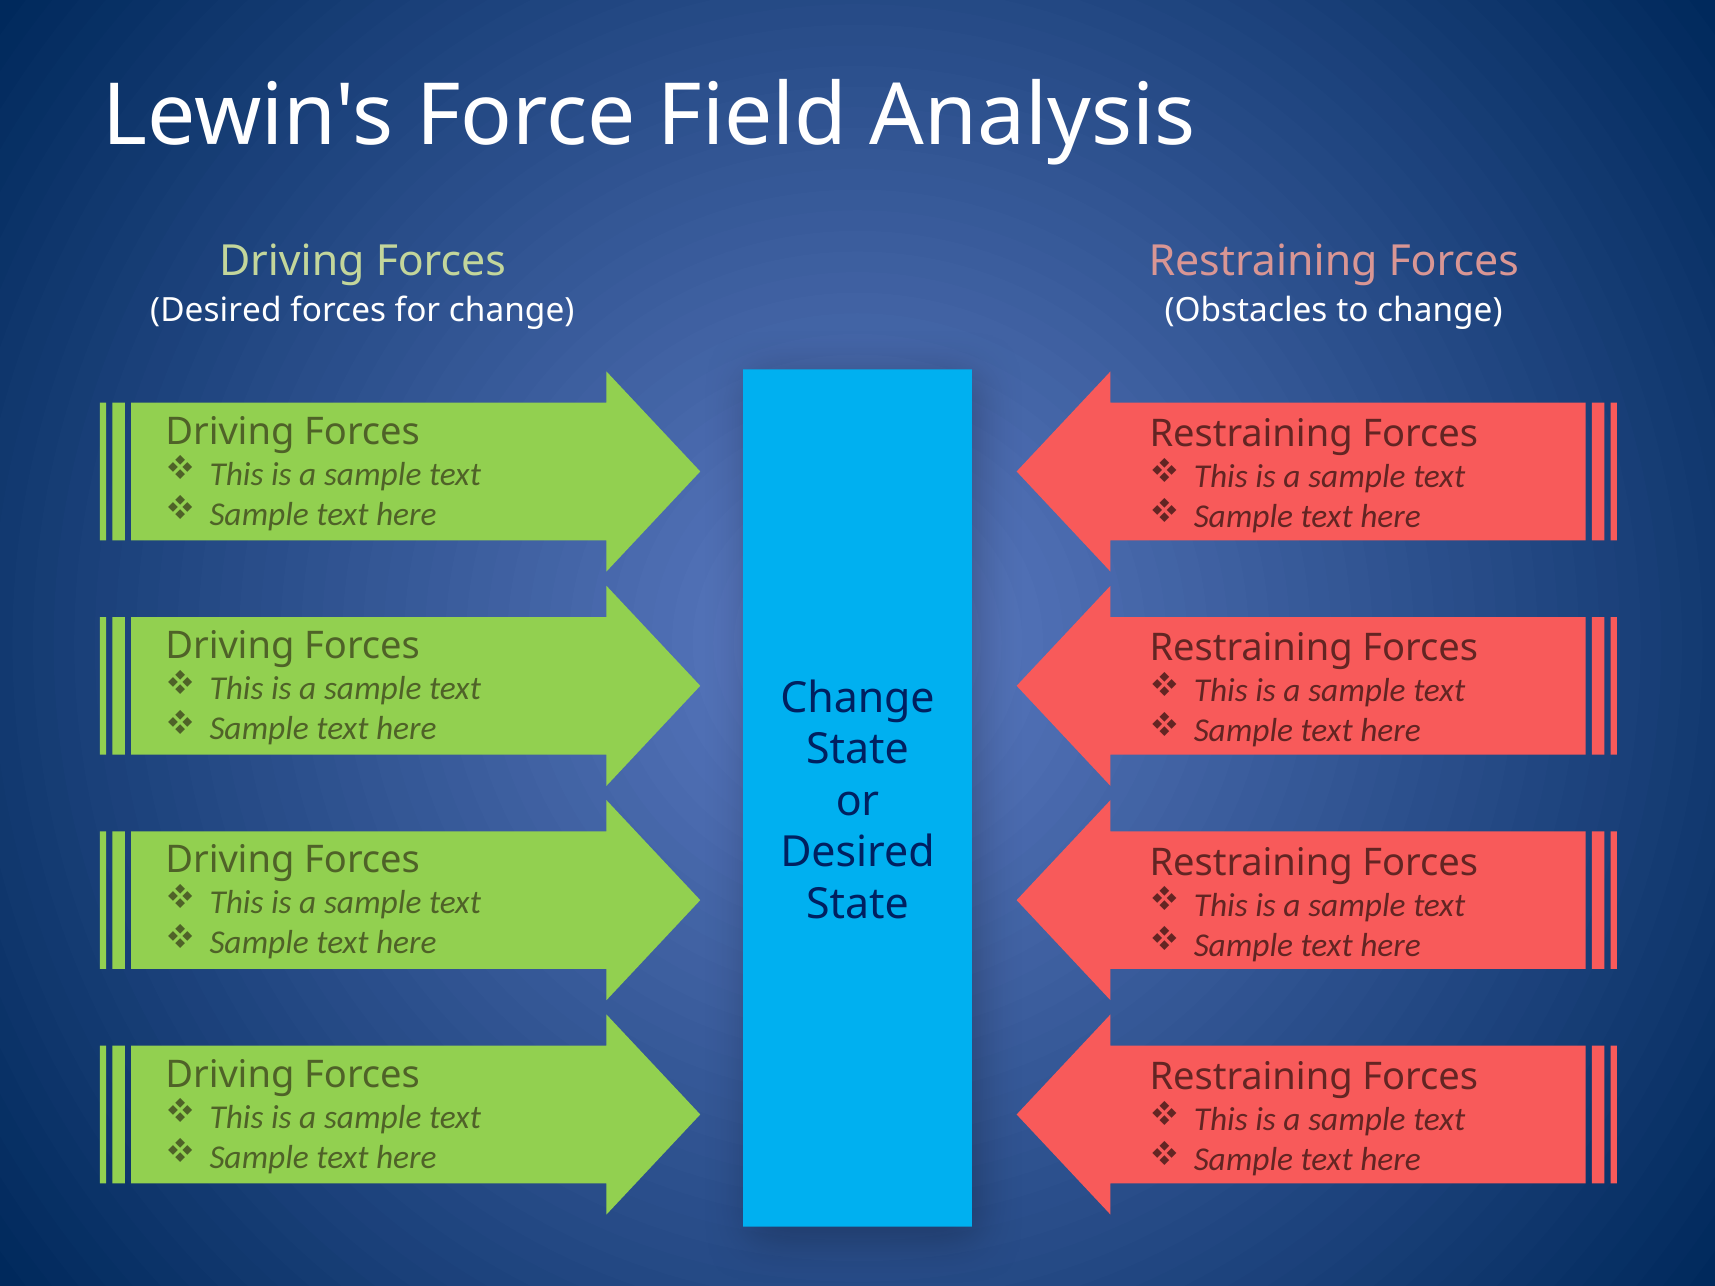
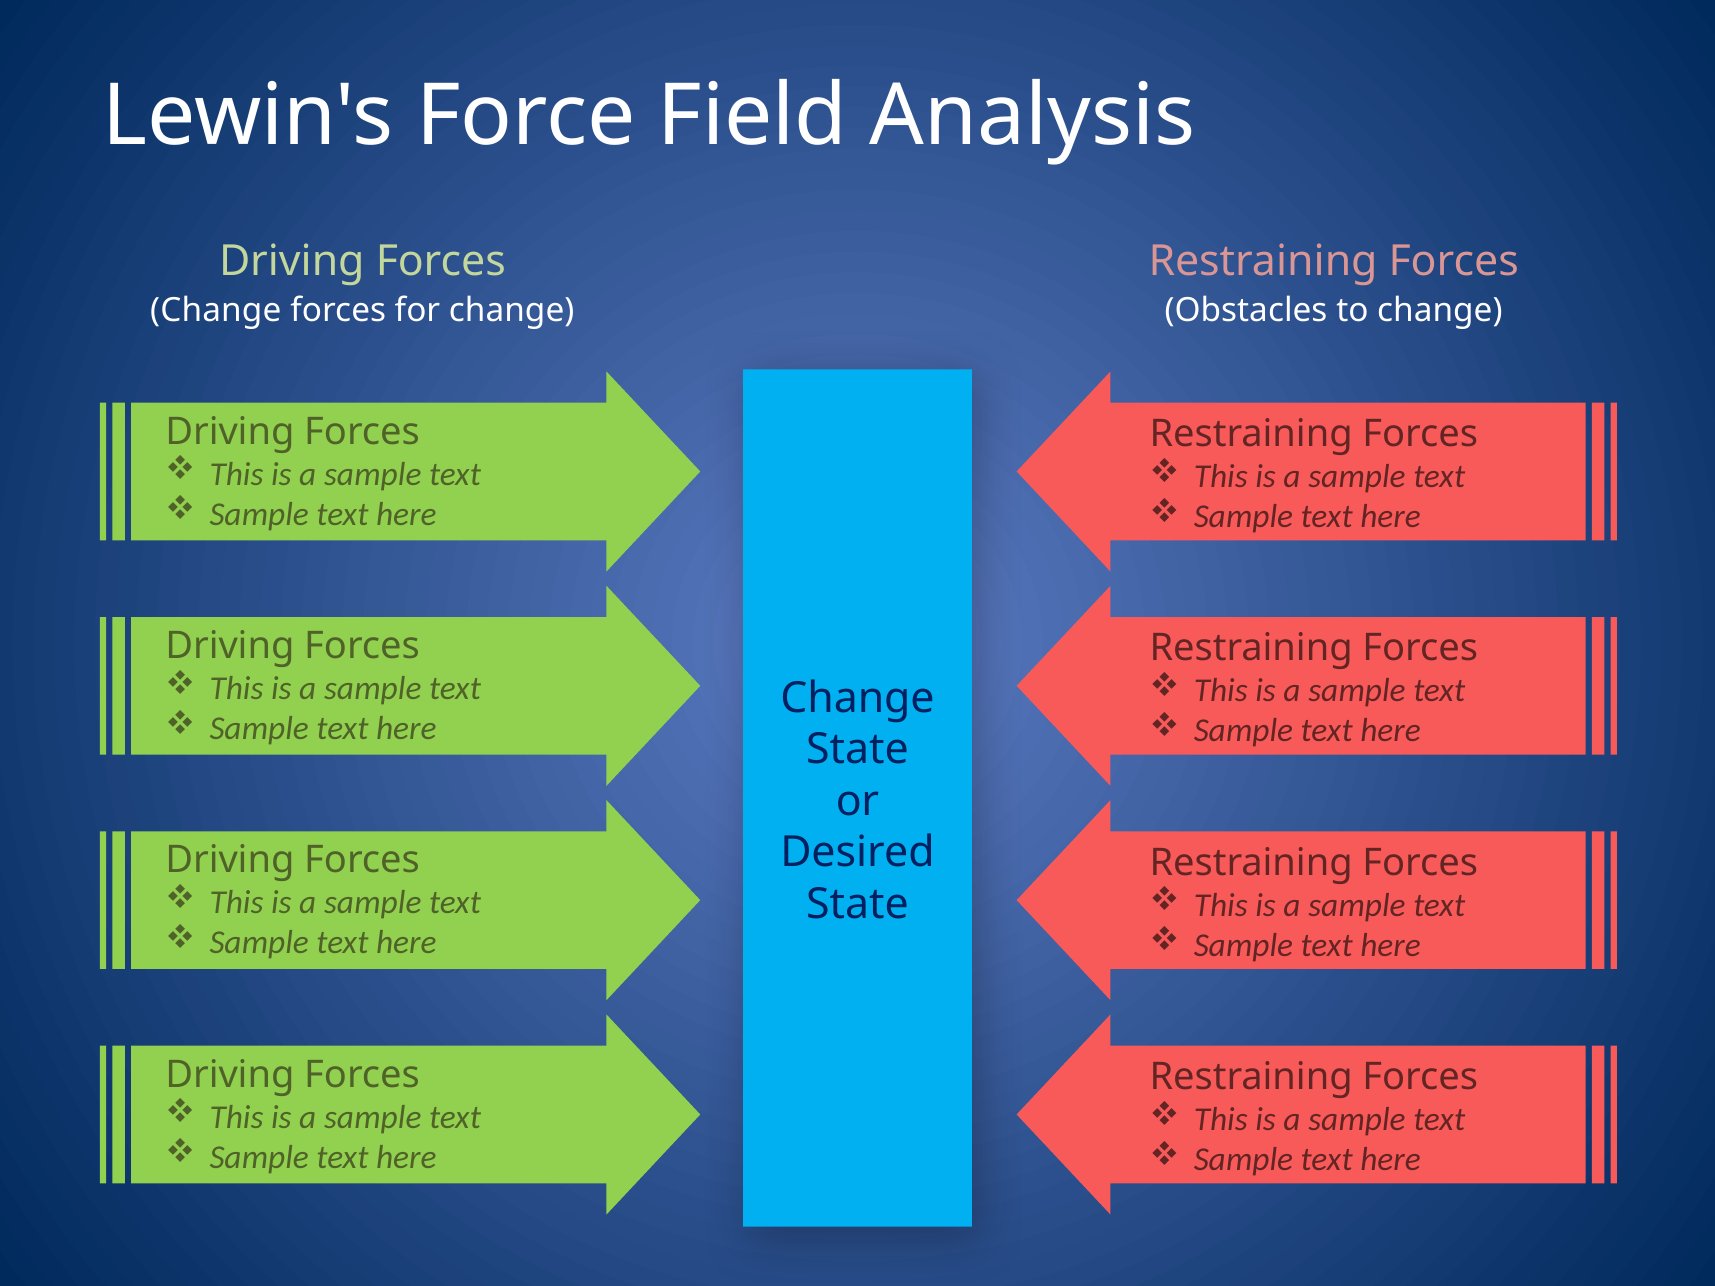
Desired: Desired -> Change (216, 311)
